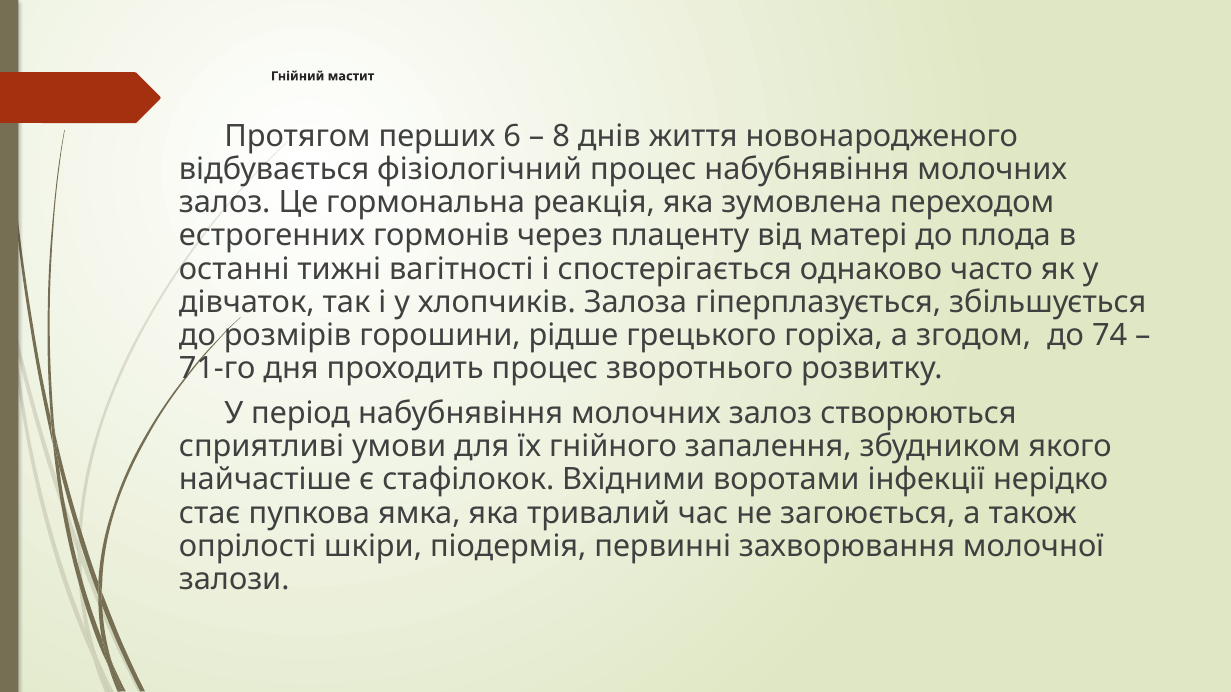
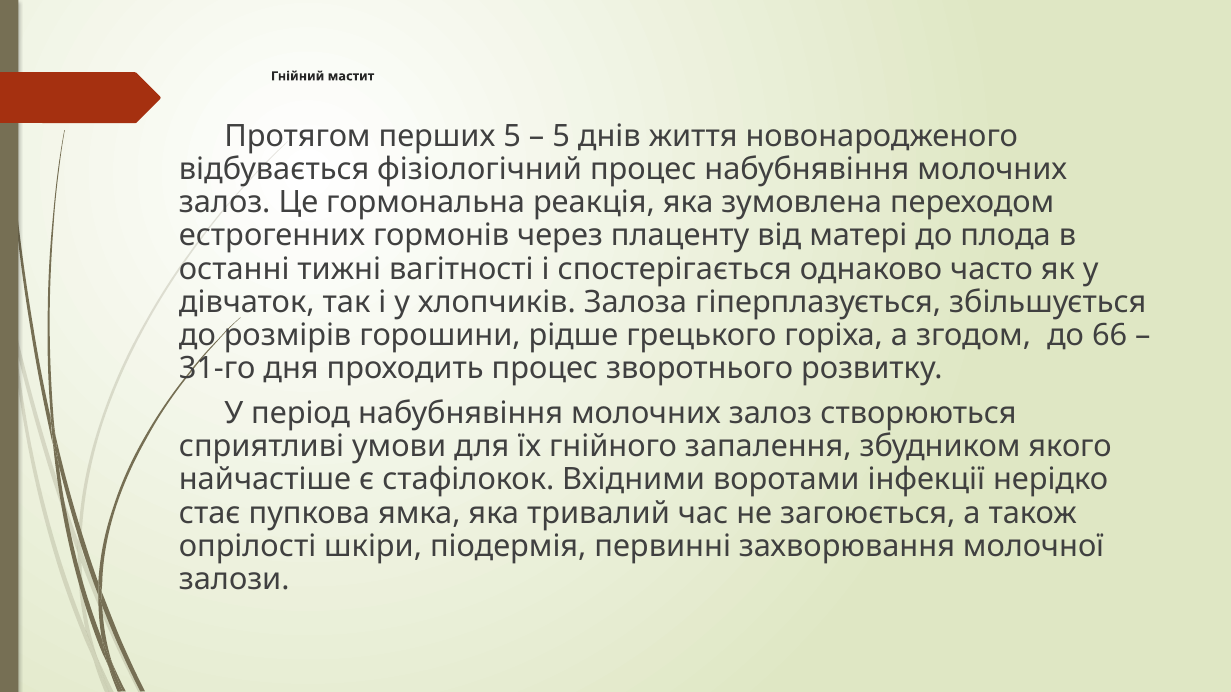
перших 6: 6 -> 5 (512, 136)
8: 8 -> 5 (561, 136)
74: 74 -> 66 (1110, 336)
71-го: 71-го -> 31-го (217, 369)
